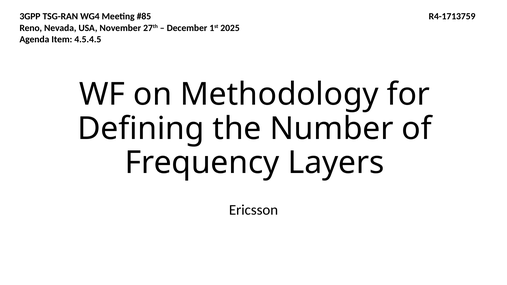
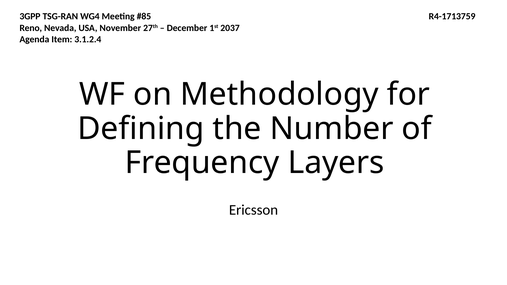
2025: 2025 -> 2037 (230, 28)
4.5.4.5: 4.5.4.5 -> 3.1.2.4 (88, 39)
